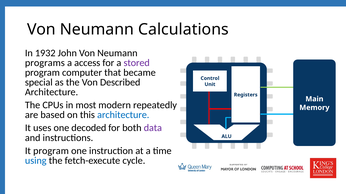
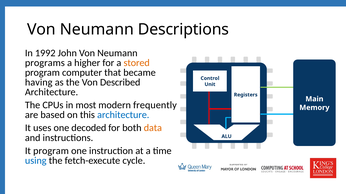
Calculations: Calculations -> Descriptions (183, 29)
1932: 1932 -> 1992 (45, 53)
access: access -> higher (87, 63)
stored colour: purple -> orange (137, 63)
special: special -> having (39, 83)
repeatedly: repeatedly -> frequently (155, 105)
data colour: purple -> orange (153, 128)
